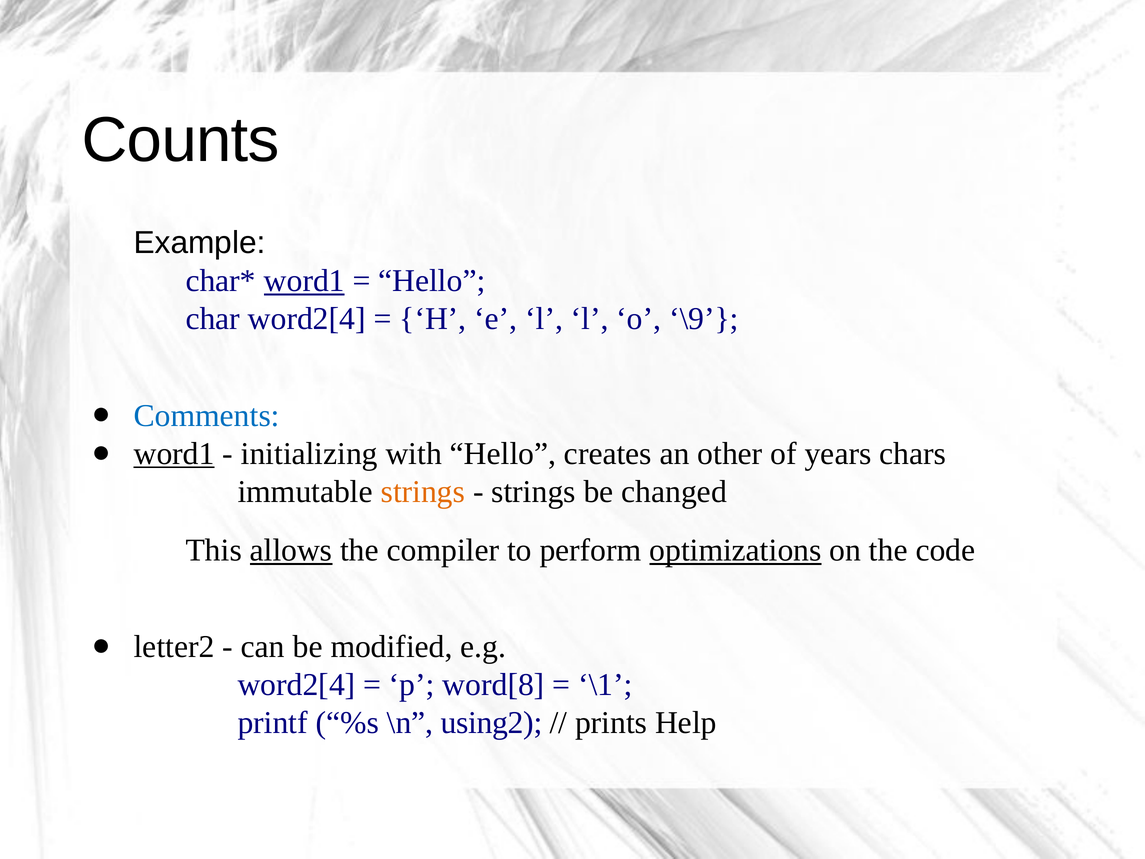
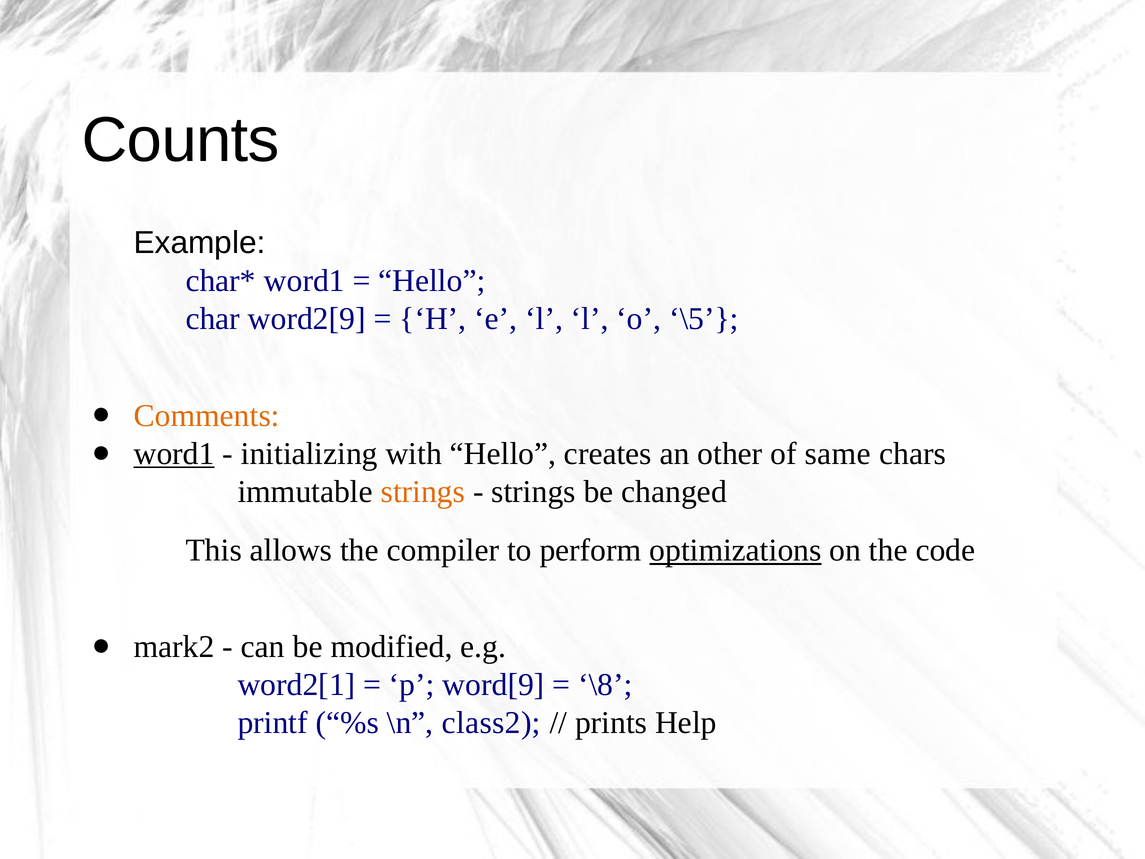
word1 underline: present -> none (304, 281)
char word2[4: word2[4 -> word2[9 (307, 319)
\9: \9 -> \5 (704, 319)
Comments colour: blue -> orange (207, 415)
years: years -> same (838, 453)
allows underline: present -> none (291, 550)
letter2: letter2 -> mark2 (174, 647)
word2[4: word2[4 -> word2[1 (296, 685)
word[8: word[8 -> word[9 (494, 685)
\1: \1 -> \8 (605, 685)
using2: using2 -> class2 (491, 723)
